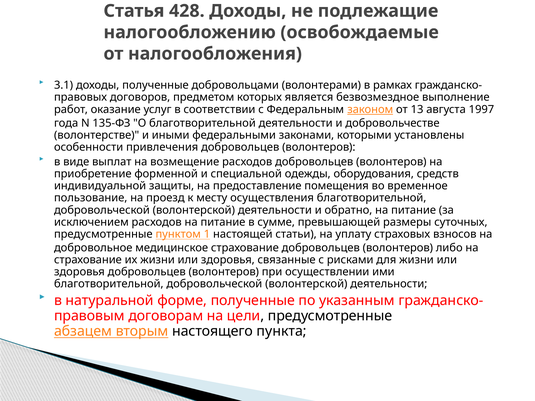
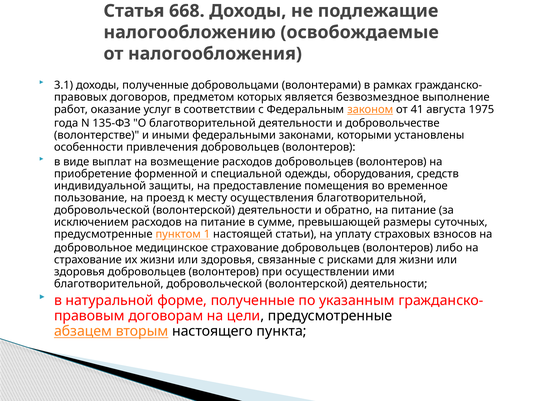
428: 428 -> 668 (187, 11)
13: 13 -> 41 (417, 109)
1997: 1997 -> 1975 (481, 109)
